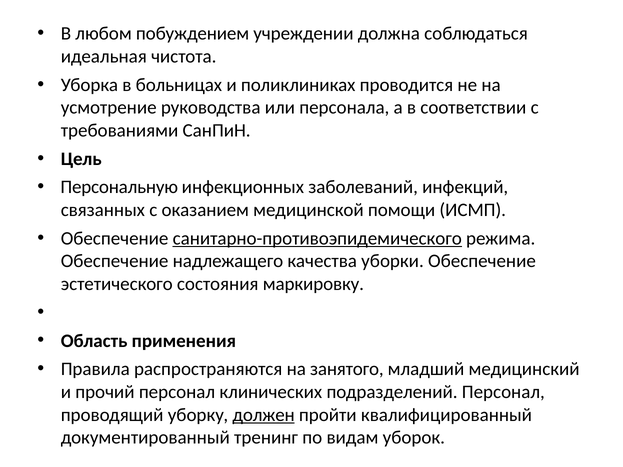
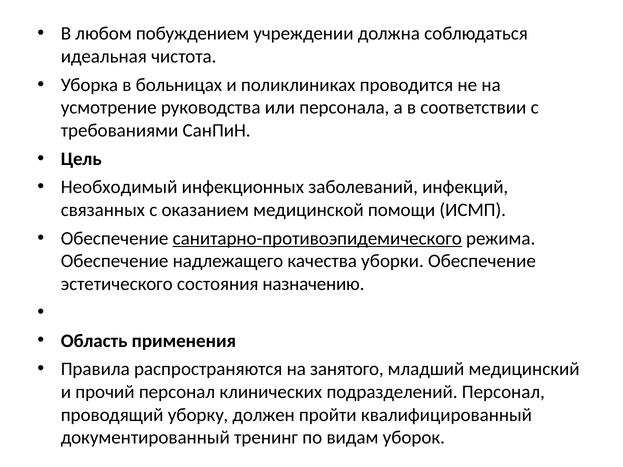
Персональную: Персональную -> Необходимый (119, 187)
маркировку: маркировку -> назначению (313, 284)
должен underline: present -> none (264, 415)
